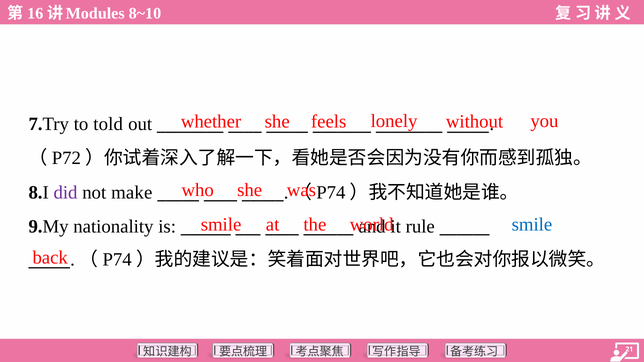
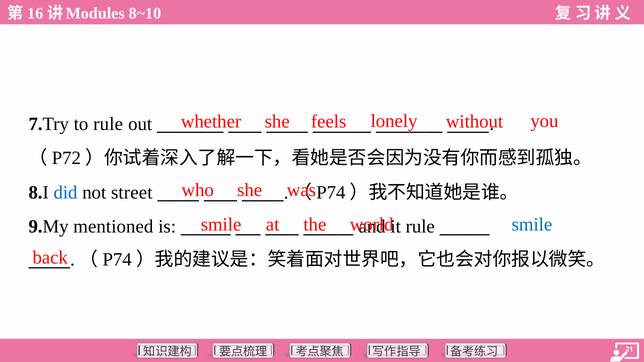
to told: told -> rule (108, 124)
did colour: purple -> blue (66, 193)
make: make -> street (132, 193)
nationality: nationality -> mentioned (113, 227)
